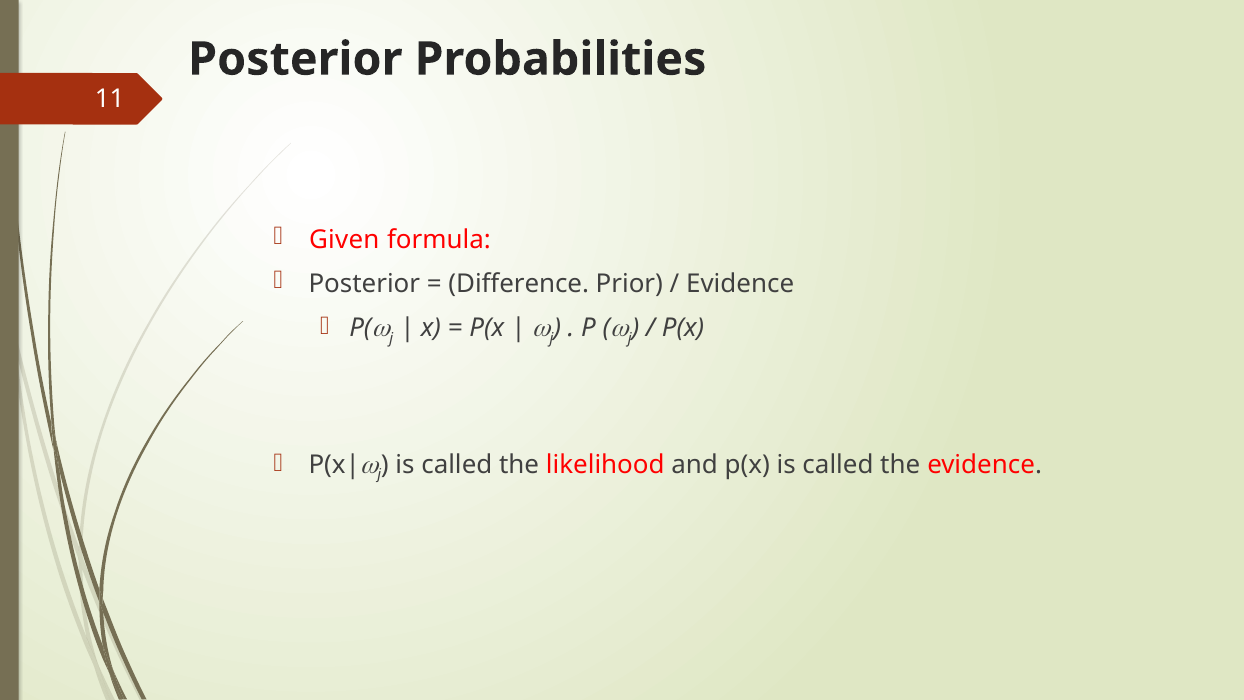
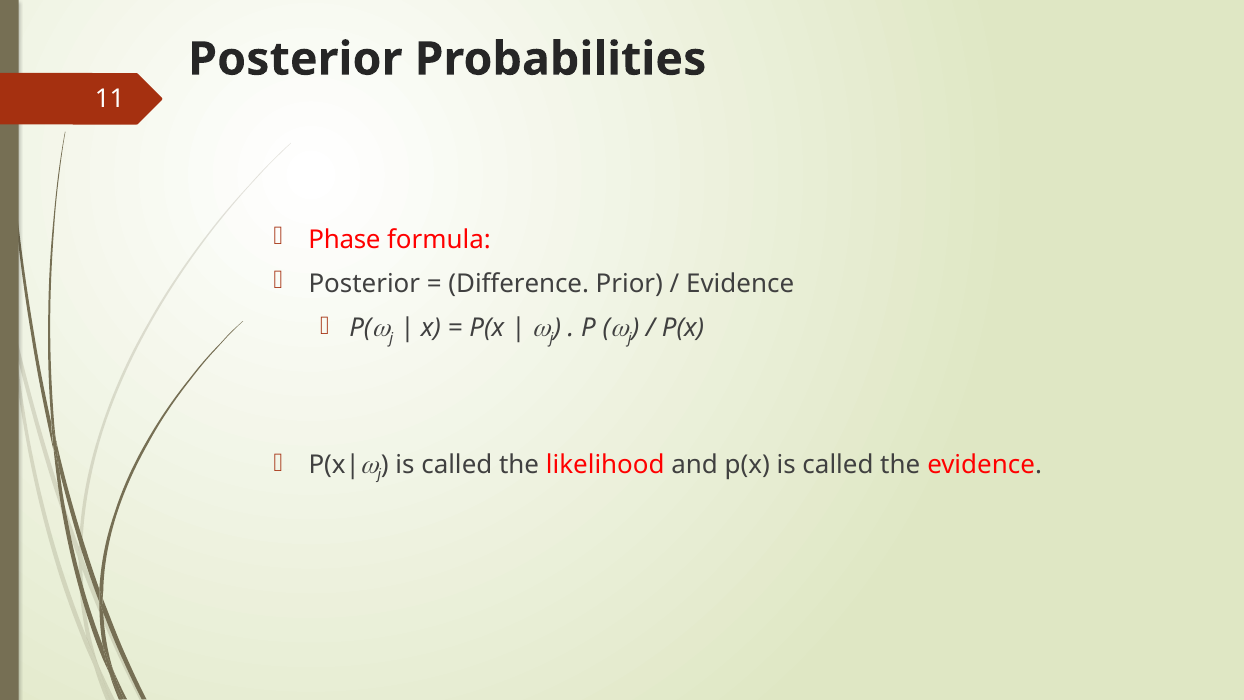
Given: Given -> Phase (344, 240)
